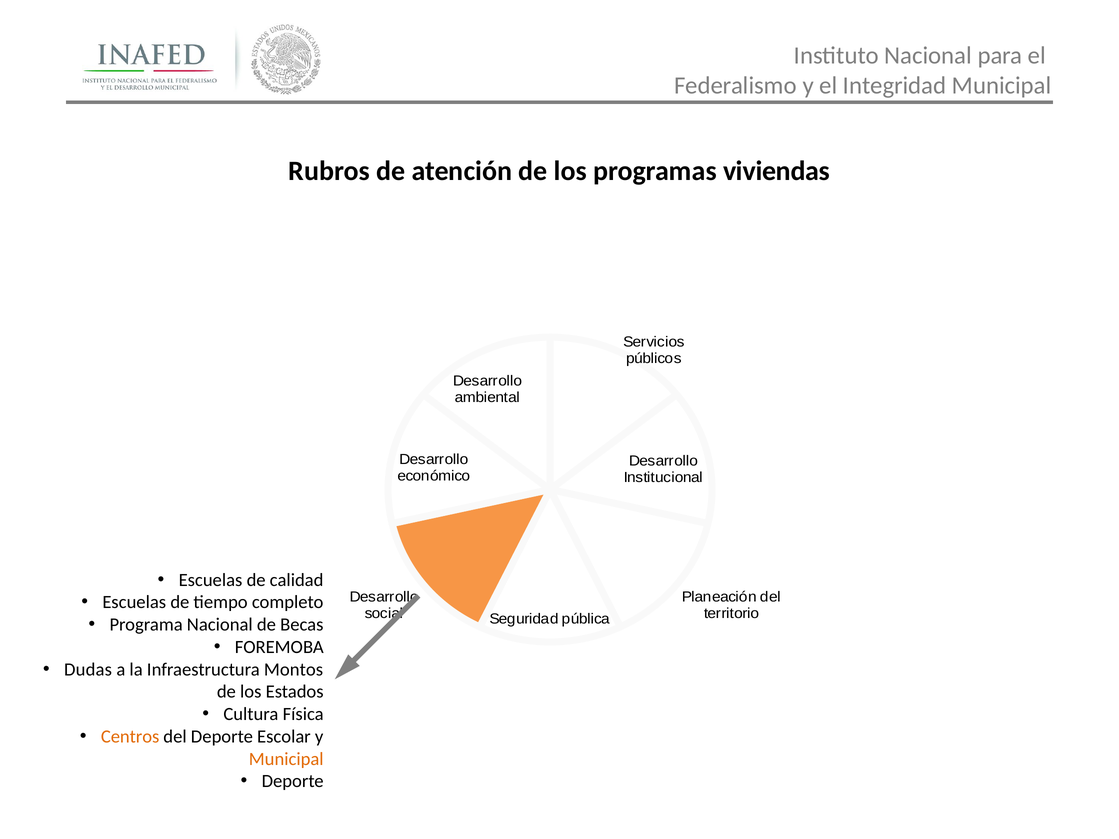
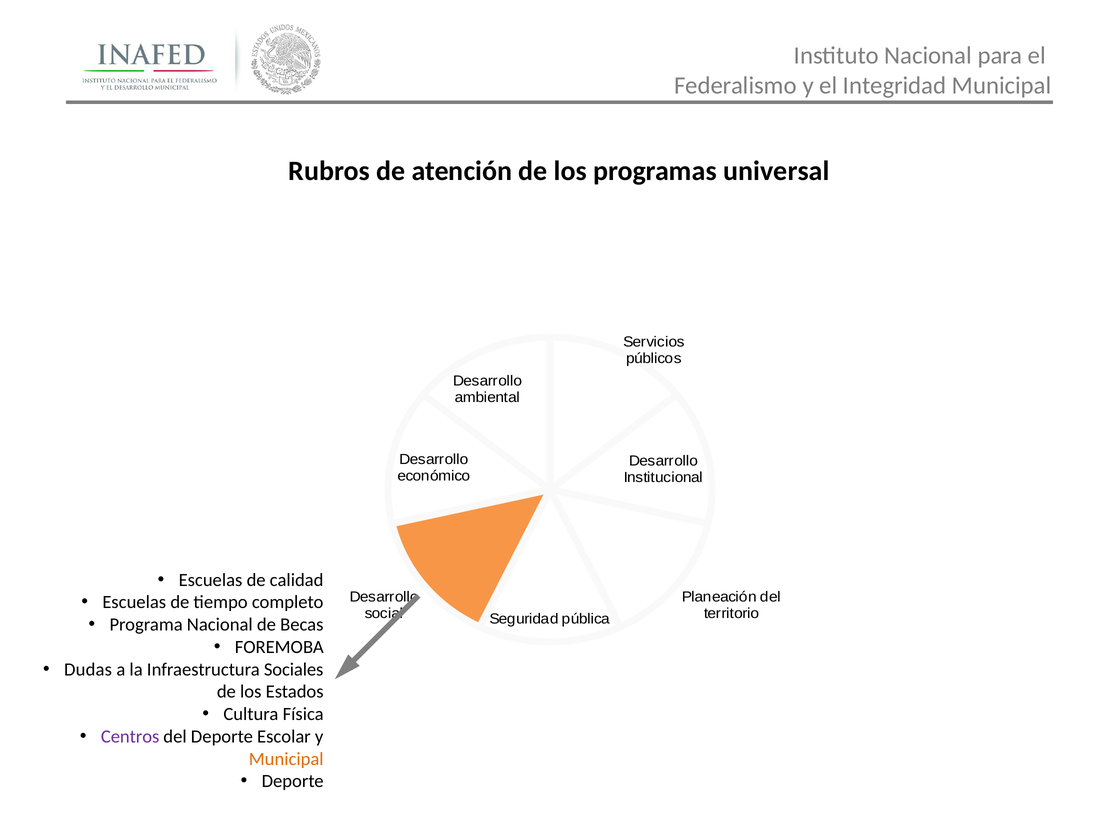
viviendas: viviendas -> universal (776, 171)
Montos: Montos -> Sociales (294, 670)
Centros colour: orange -> purple (130, 737)
